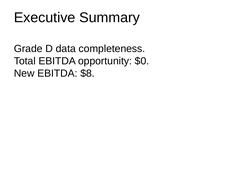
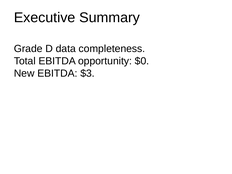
$8: $8 -> $3 (88, 73)
